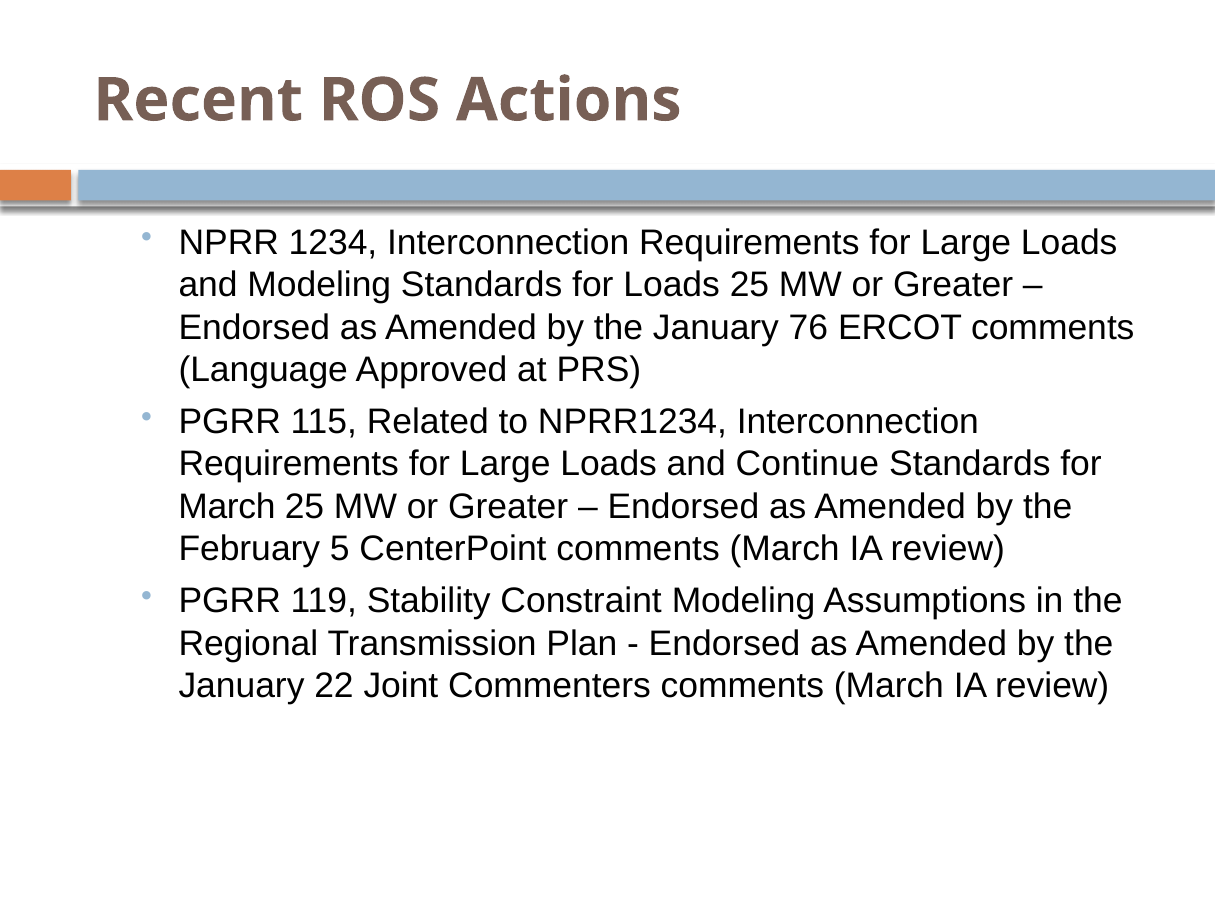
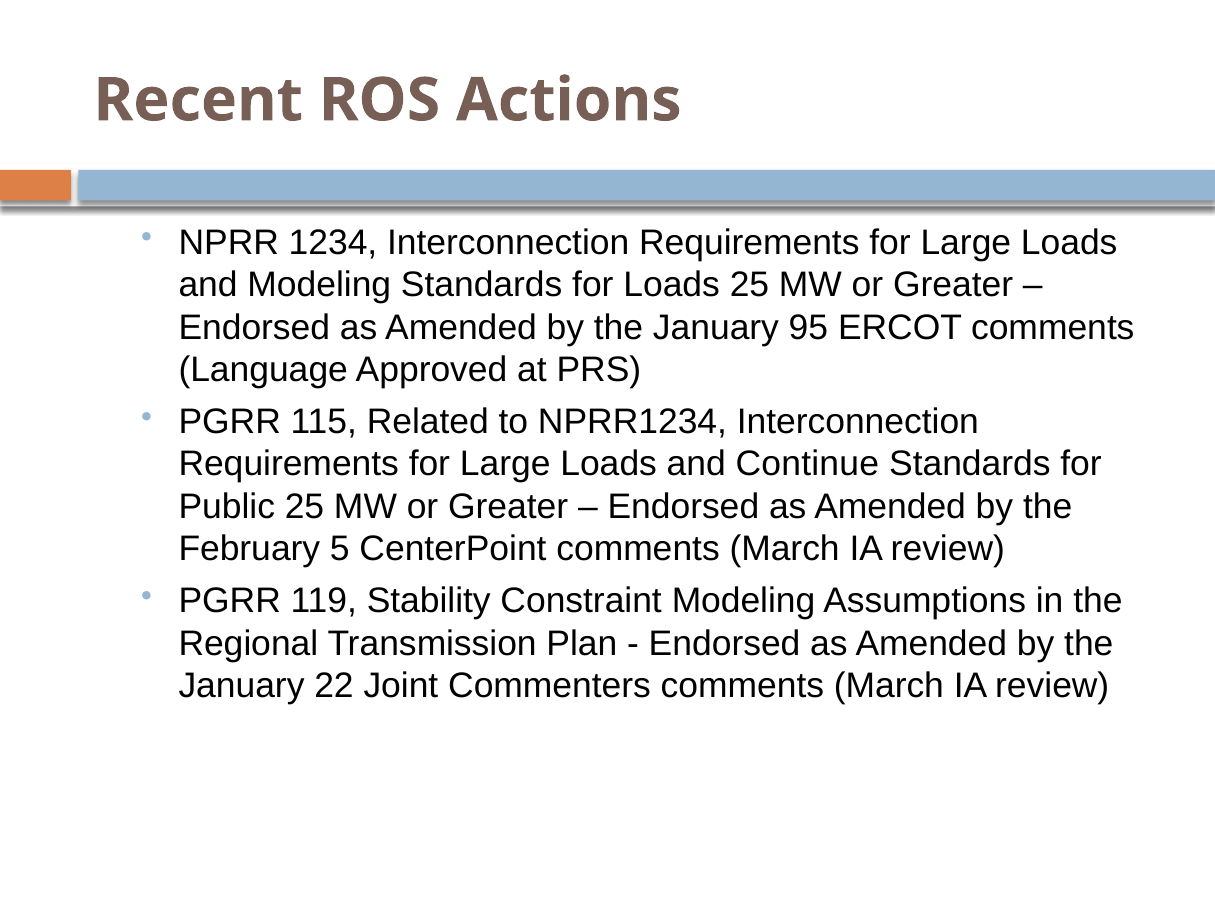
76: 76 -> 95 (808, 327)
March: March -> Public (227, 507)
